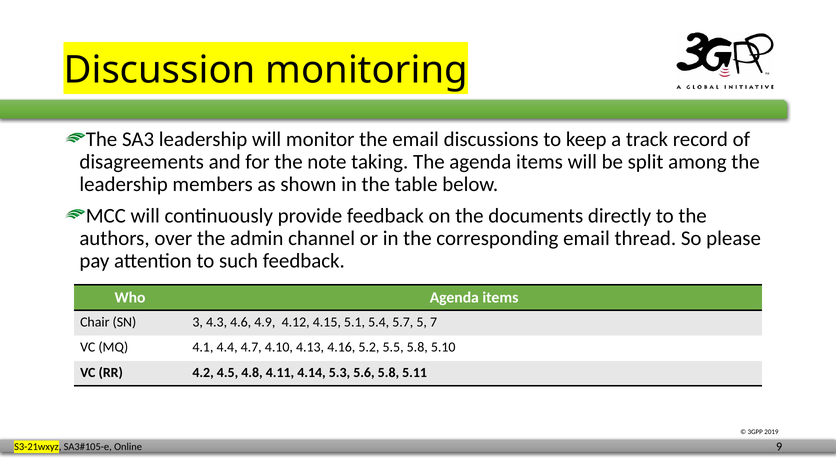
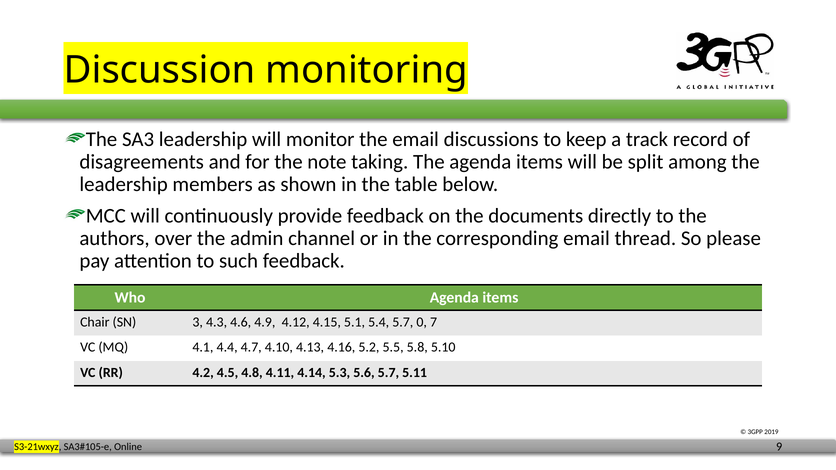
5: 5 -> 0 (422, 322)
5.6 5.8: 5.8 -> 5.7 (388, 373)
